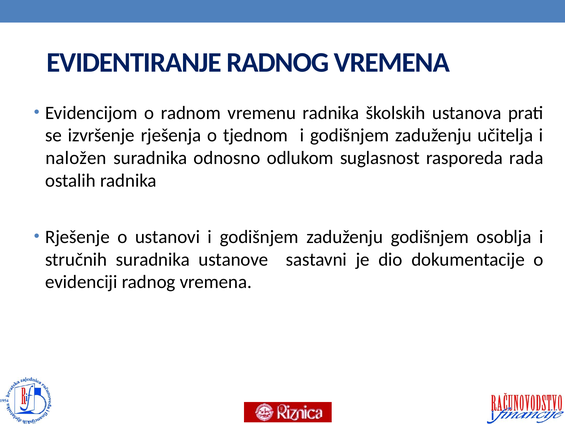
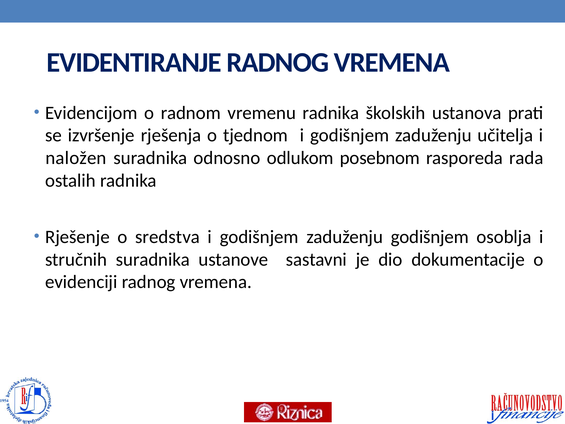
suglasnost: suglasnost -> posebnom (380, 158)
ustanovi: ustanovi -> sredstva (168, 237)
